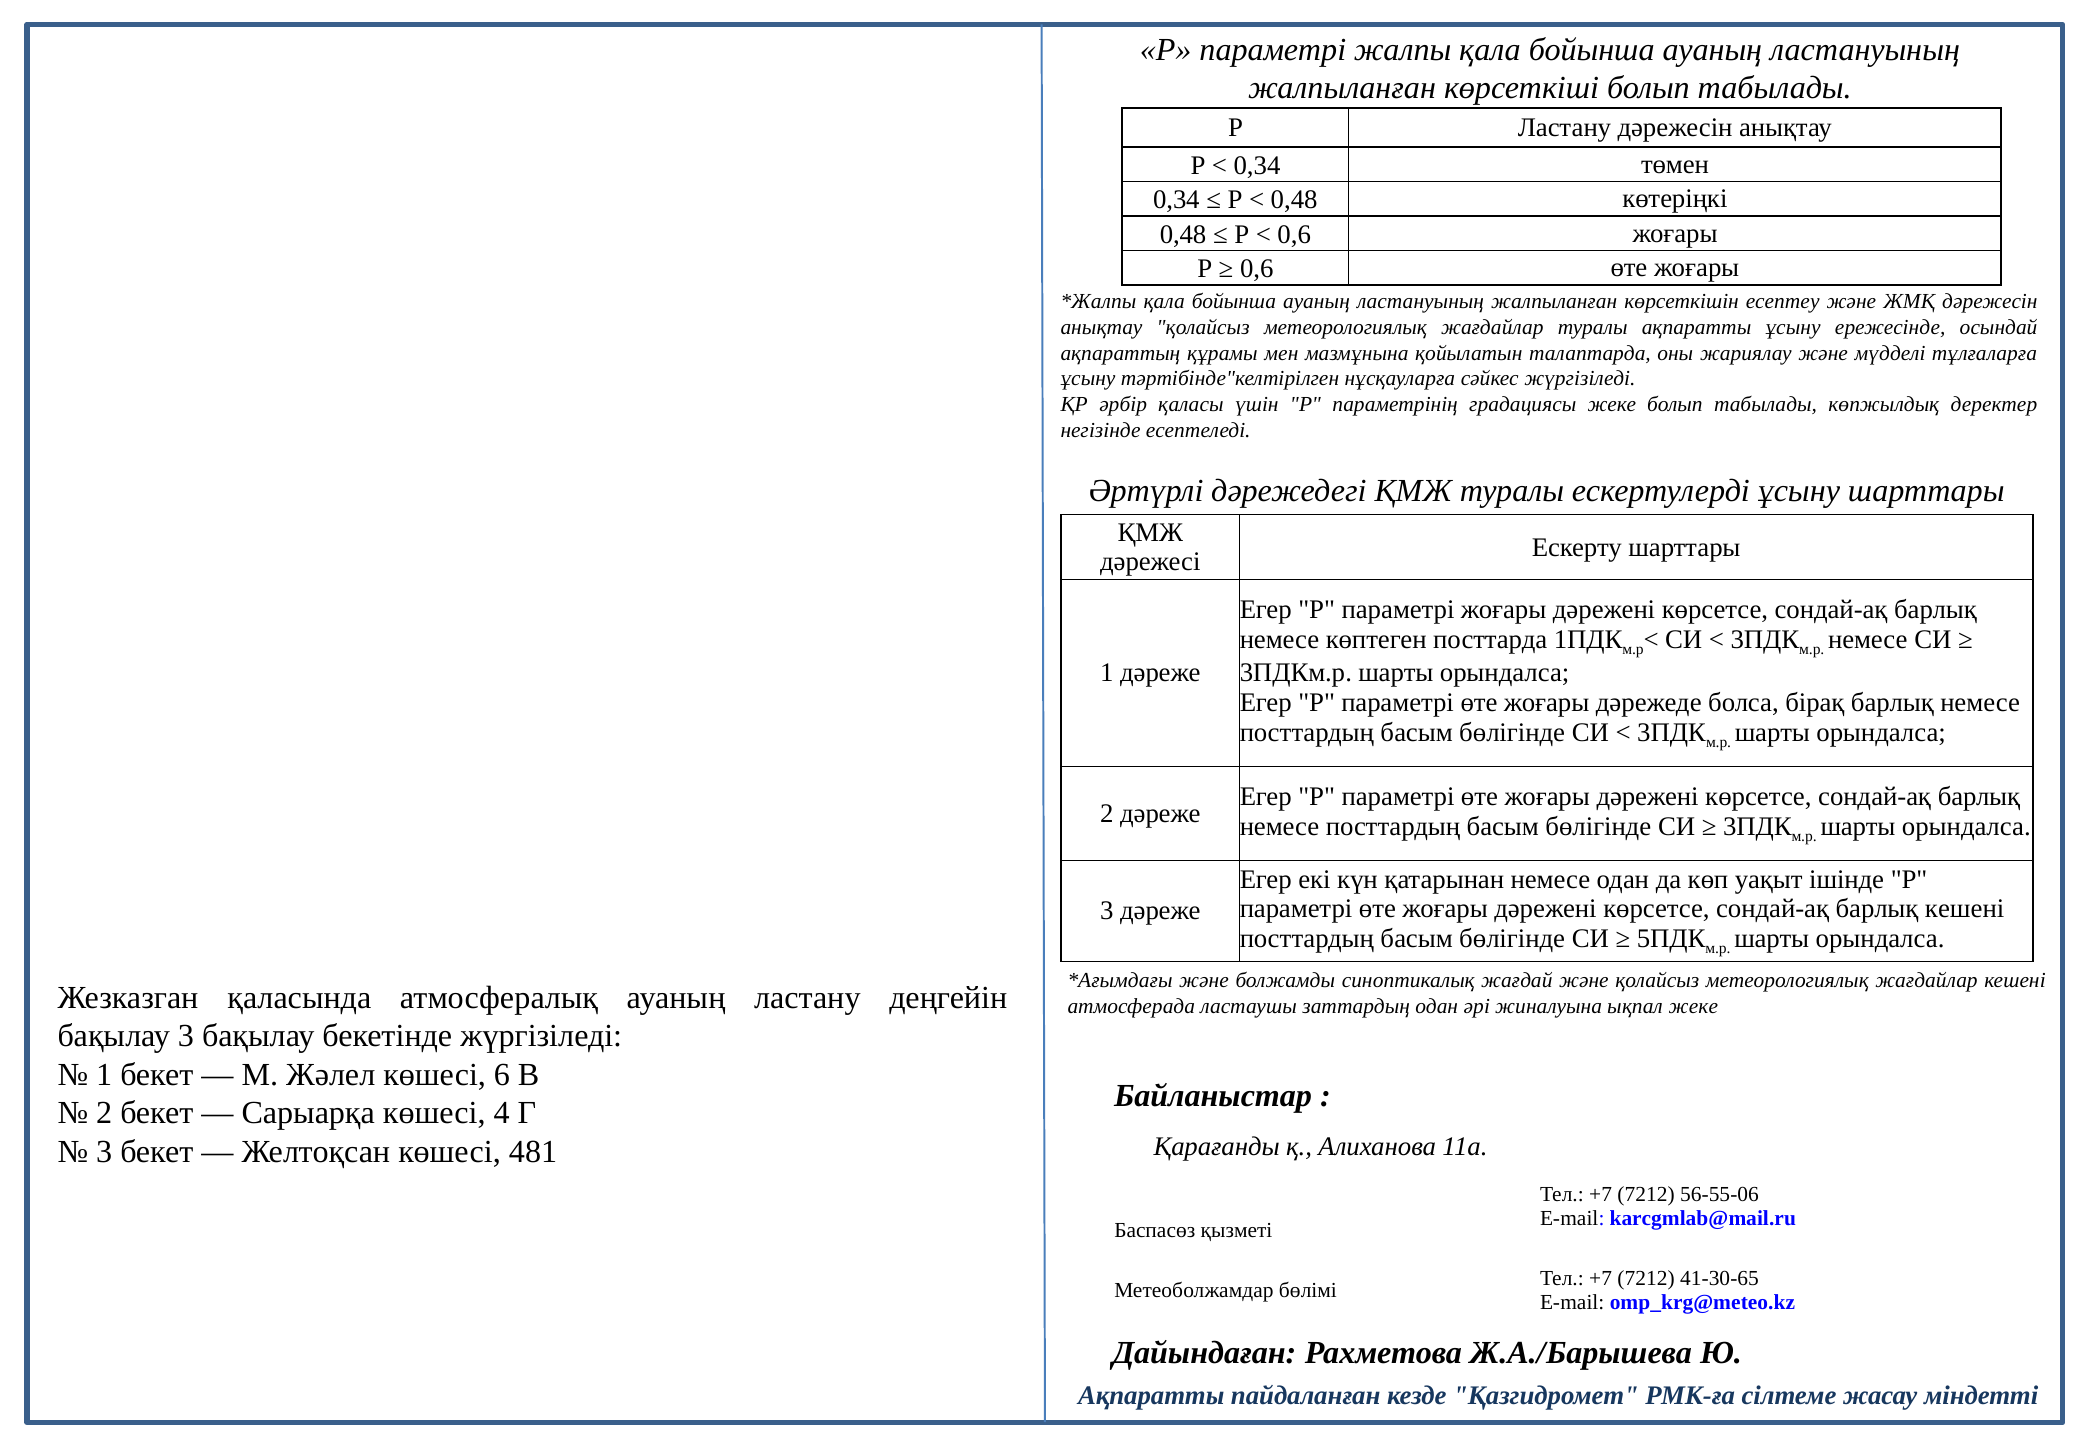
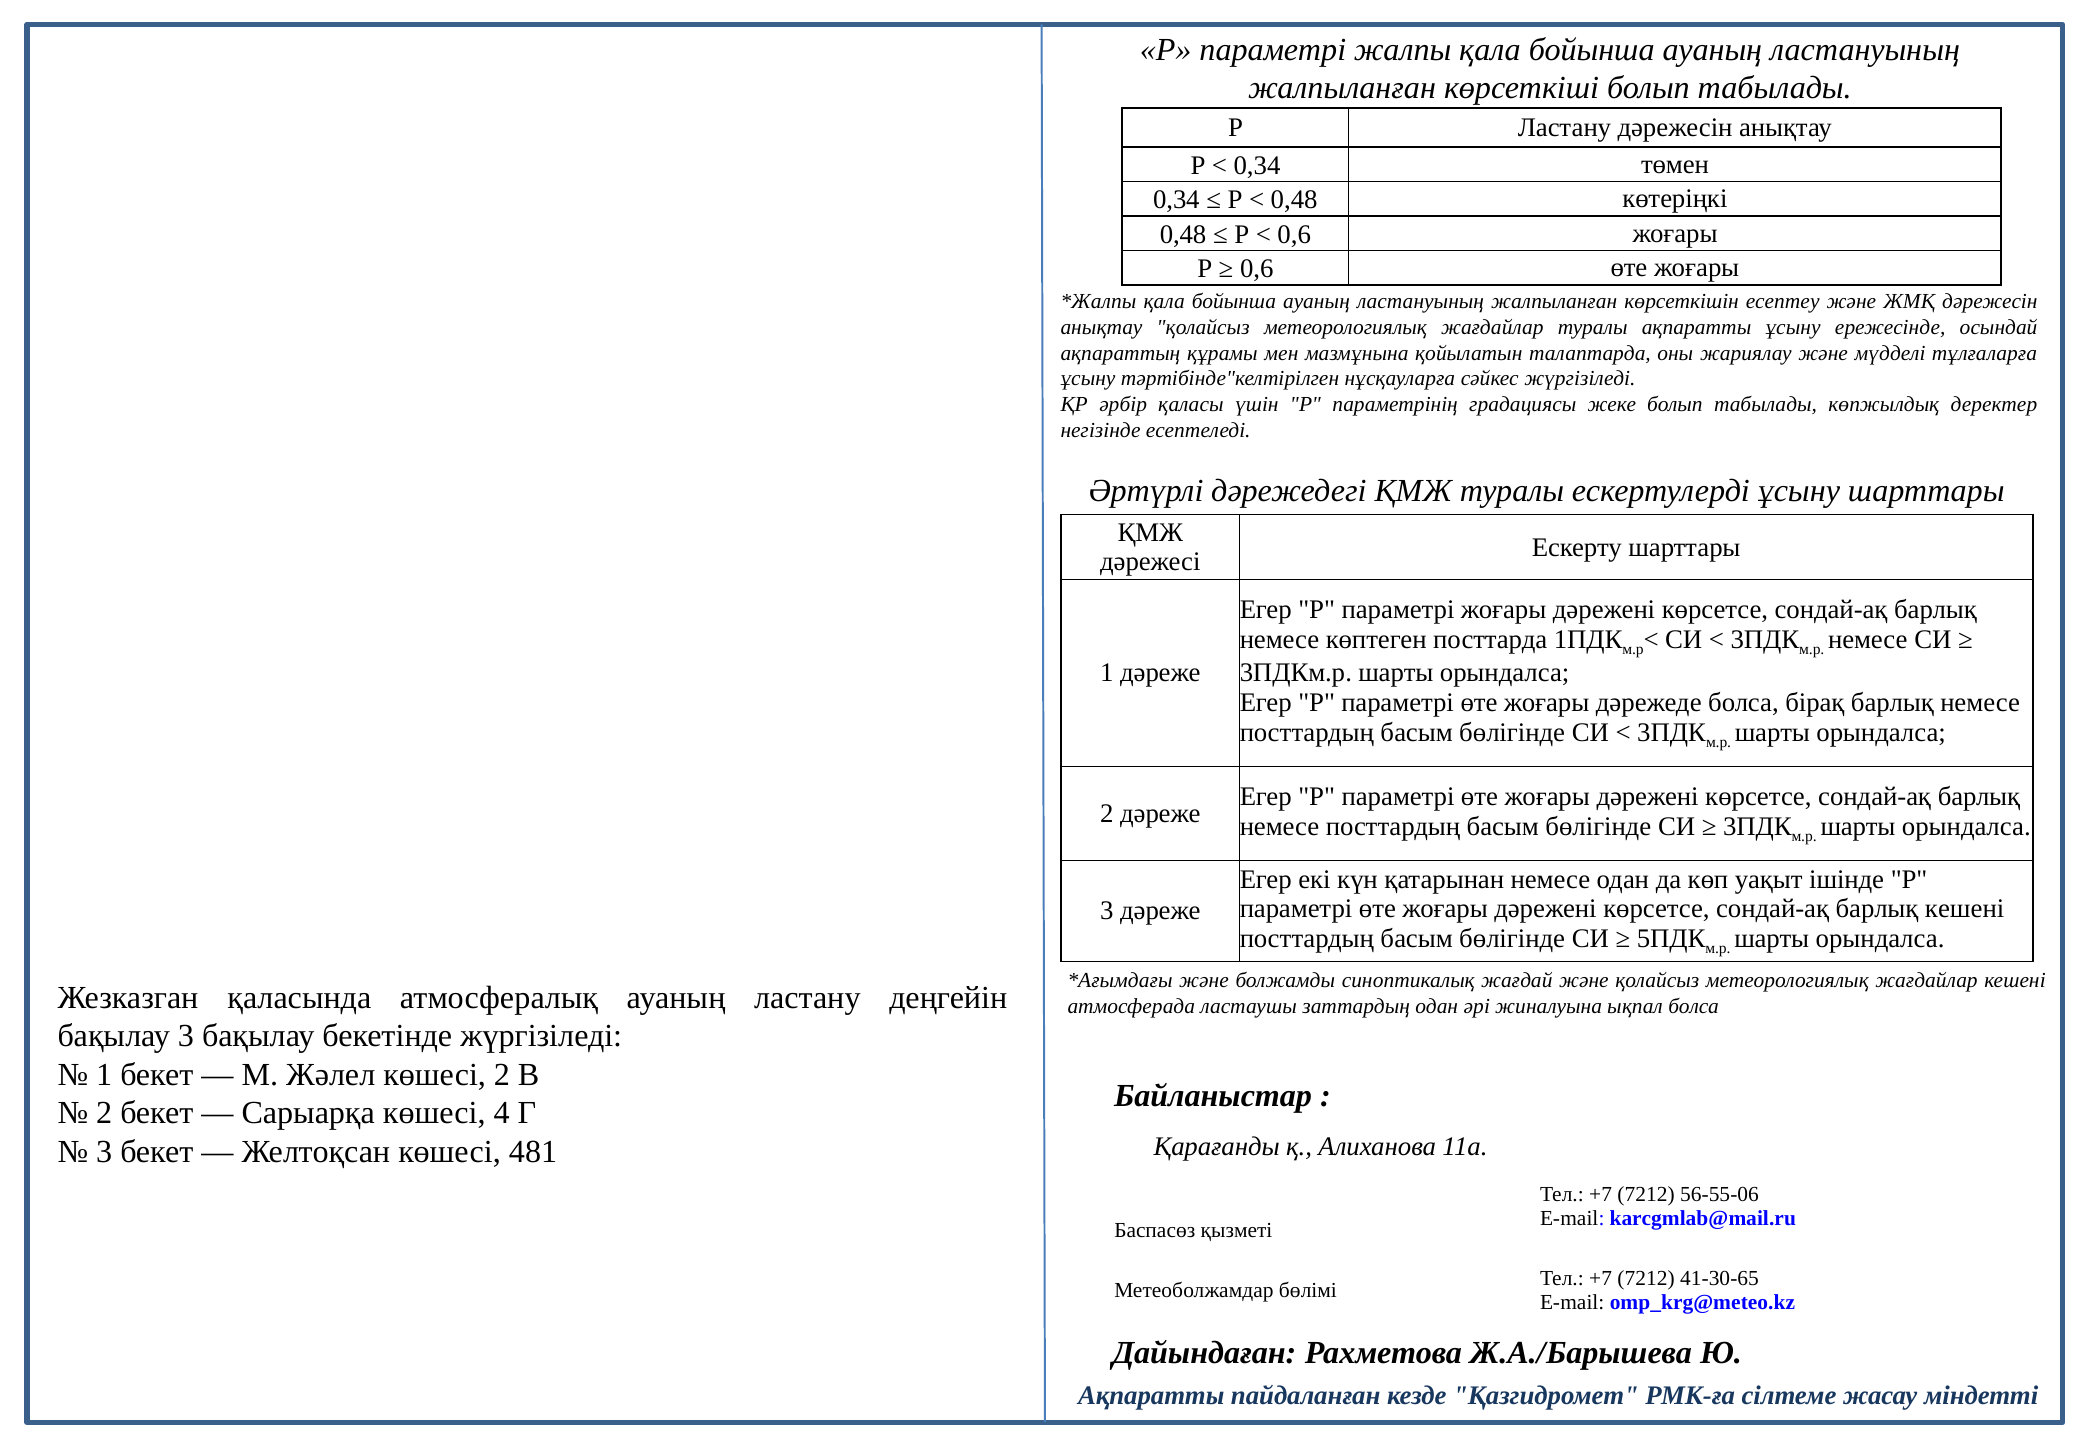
ықпал жеке: жеке -> болса (1694, 1006)
көшесі 6: 6 -> 2 (502, 1075)
